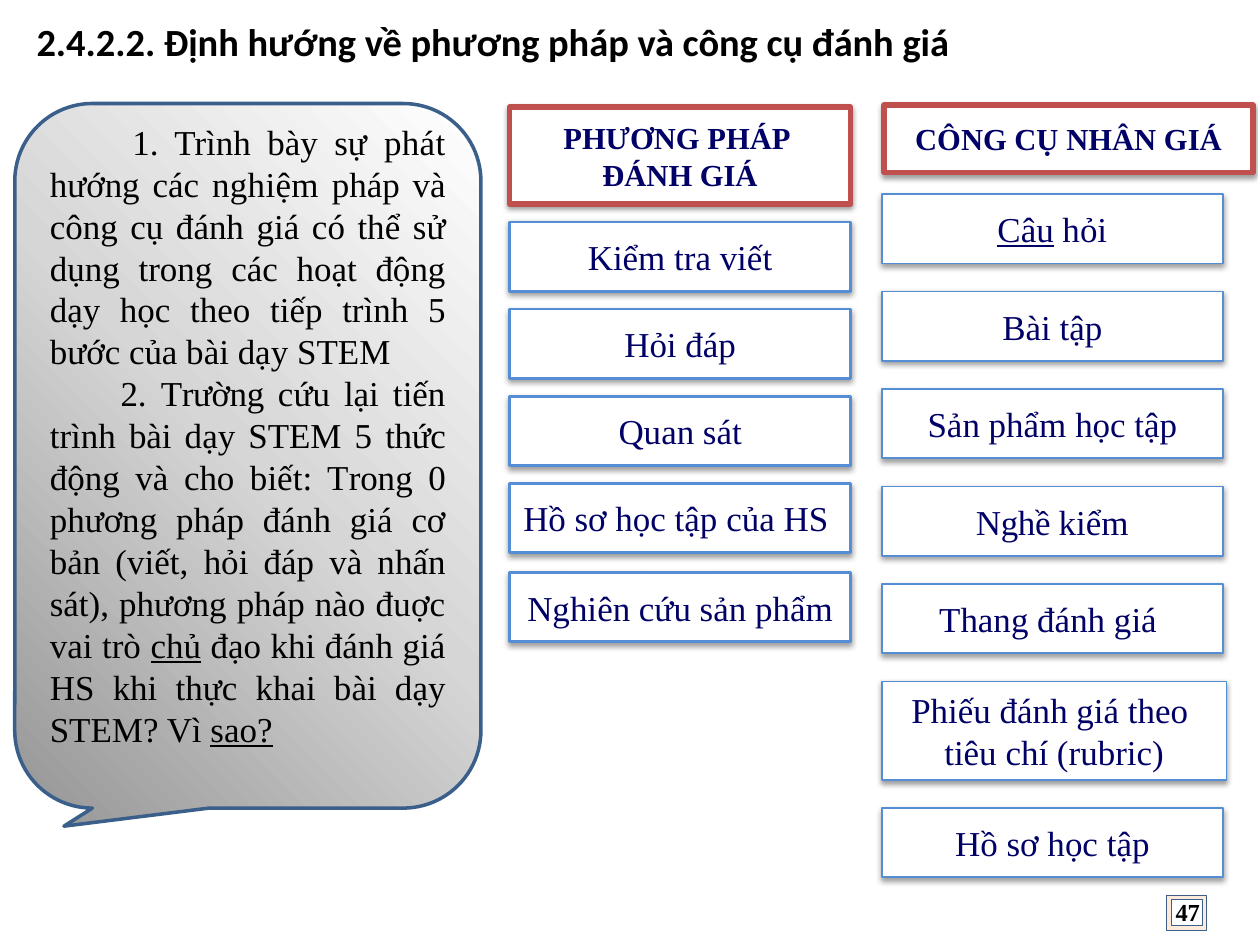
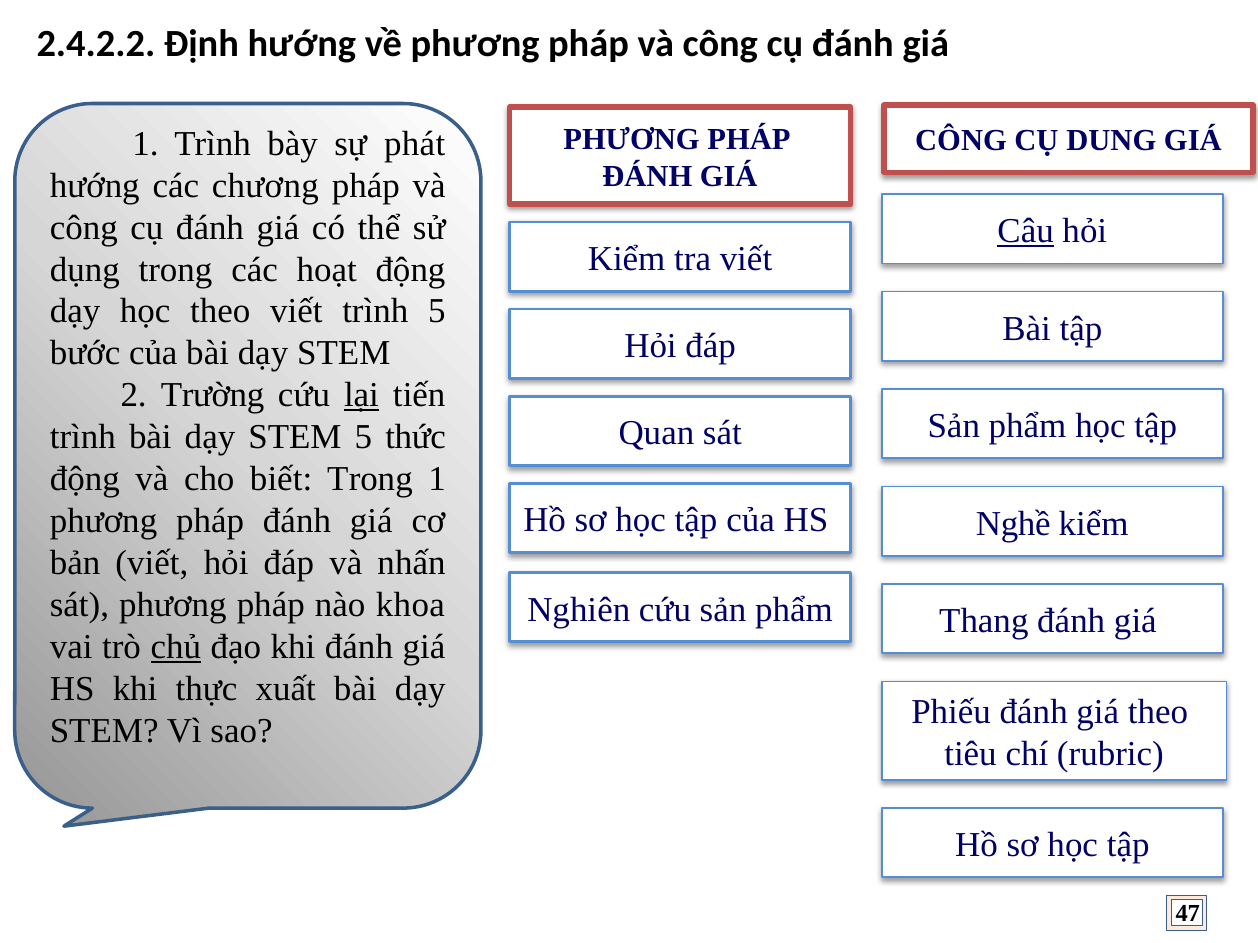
NHÂN: NHÂN -> DUNG (1111, 141)
nghiệm: nghiệm -> chương (265, 186)
theo tiếp: tiếp -> viết (296, 312)
lại underline: none -> present (361, 396)
Trong 0: 0 -> 1 (437, 479)
đuợc: đuợc -> khoa (410, 605)
khai: khai -> xuất (286, 689)
sao underline: present -> none (241, 731)
